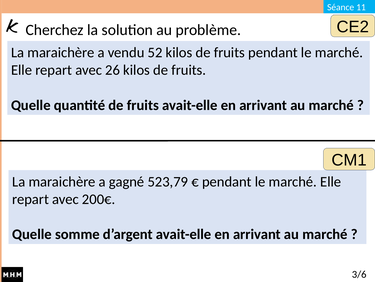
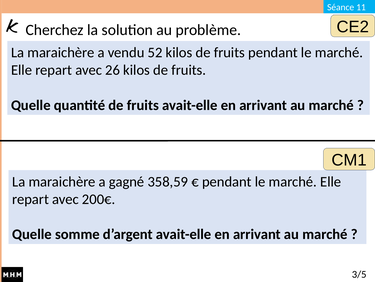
523,79: 523,79 -> 358,59 (168, 181)
3/6: 3/6 -> 3/5 (359, 274)
